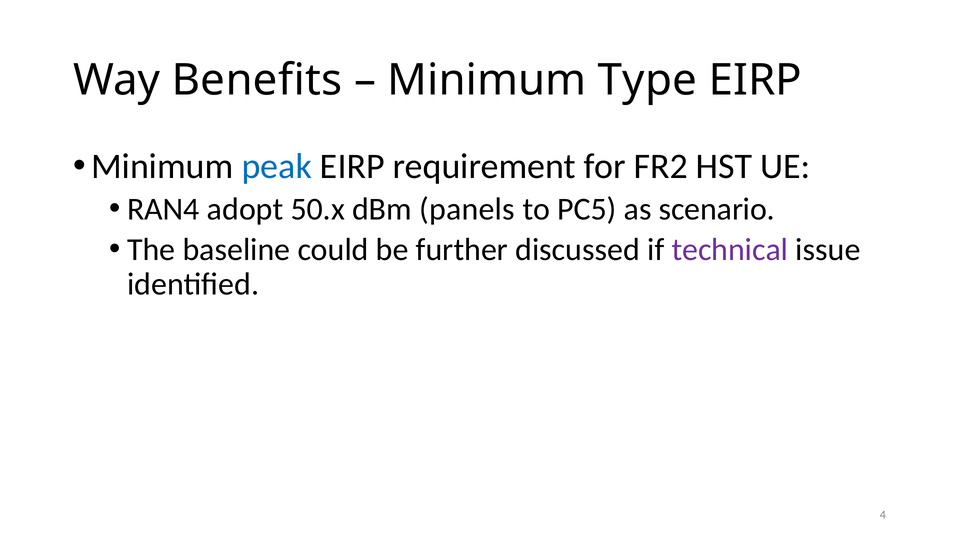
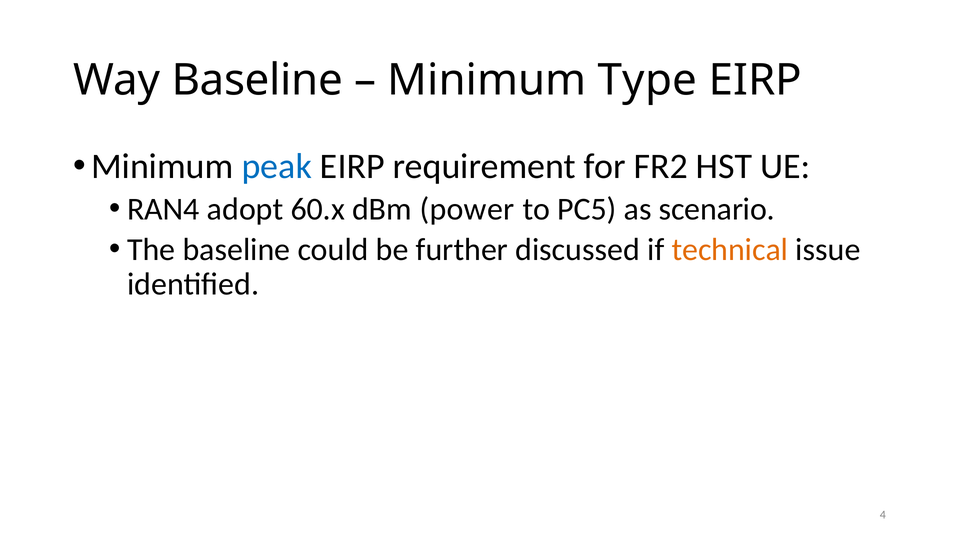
Way Benefits: Benefits -> Baseline (257, 81)
50.x: 50.x -> 60.x (318, 209)
panels: panels -> power (467, 209)
technical colour: purple -> orange (730, 250)
